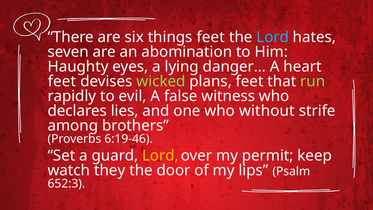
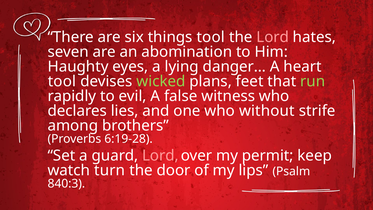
things feet: feet -> tool (211, 37)
Lord colour: light blue -> pink (273, 37)
feet: feet -> tool (62, 81)
6:19-46: 6:19-46 -> 6:19-28 (129, 139)
Lord colour: yellow -> pink (160, 155)
they: they -> turn (110, 170)
652:3: 652:3 -> 840:3 (66, 183)
